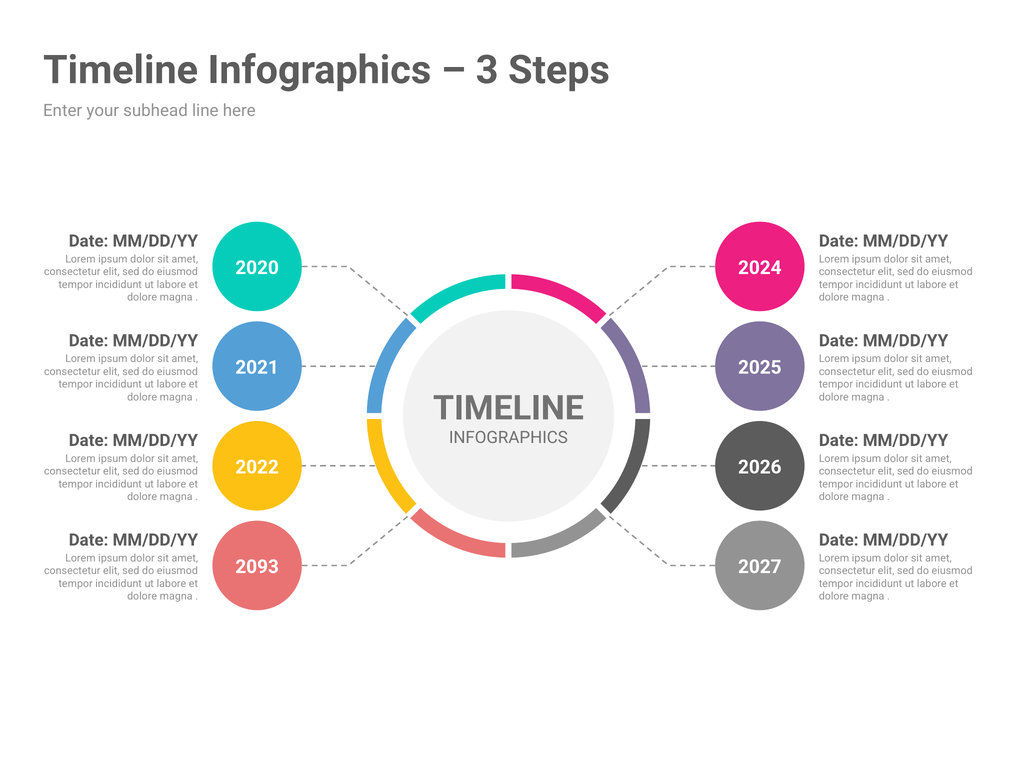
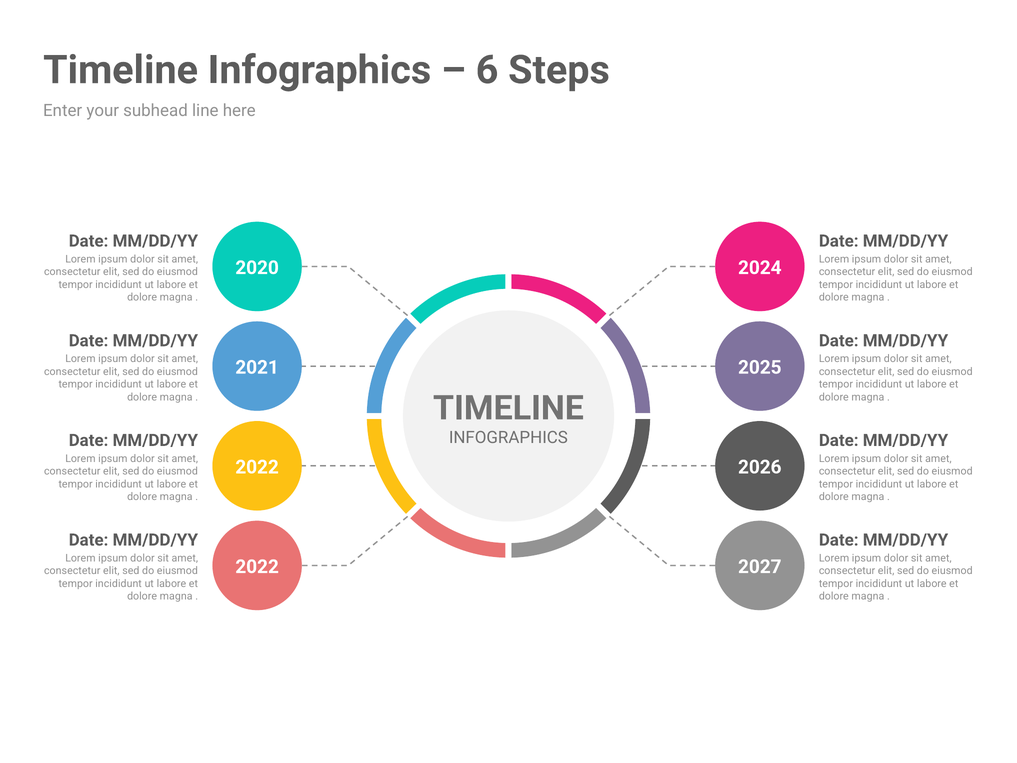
3: 3 -> 6 (487, 70)
2093: 2093 -> 2022 (257, 567)
